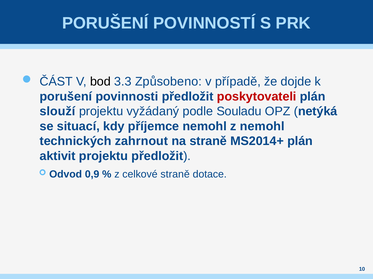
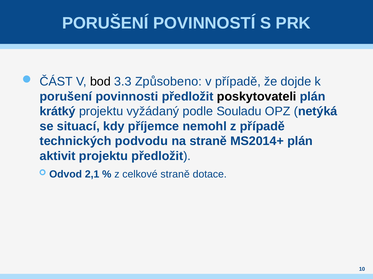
poskytovateli colour: red -> black (257, 97)
slouží: slouží -> krátký (58, 112)
z nemohl: nemohl -> případě (262, 127)
zahrnout: zahrnout -> podvodu (141, 141)
0,9: 0,9 -> 2,1 (92, 175)
